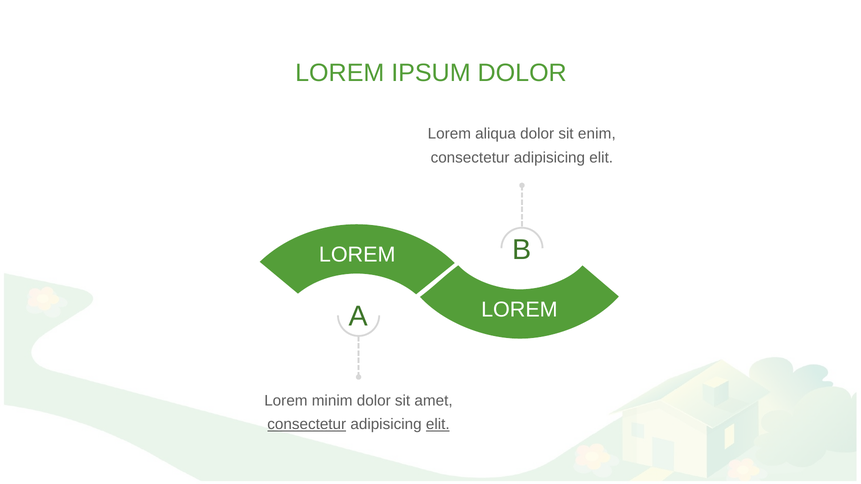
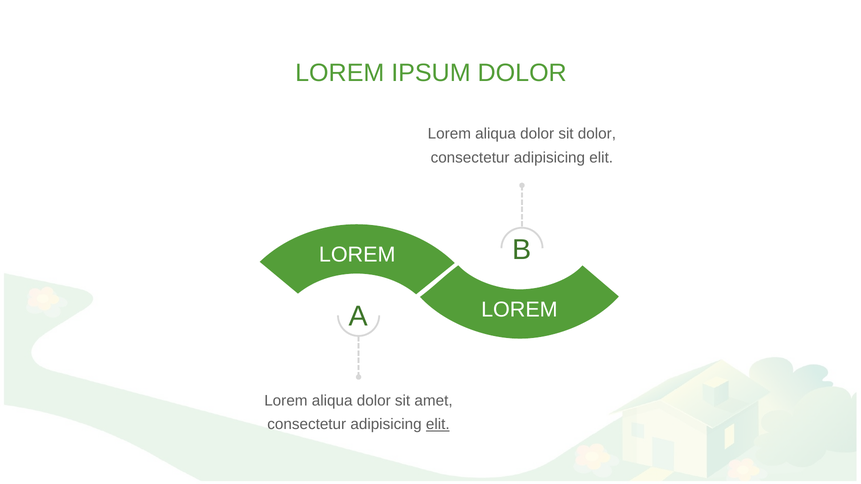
sit enim: enim -> dolor (597, 134)
minim: minim -> aliqua (332, 401)
consectetur underline: present -> none (307, 425)
